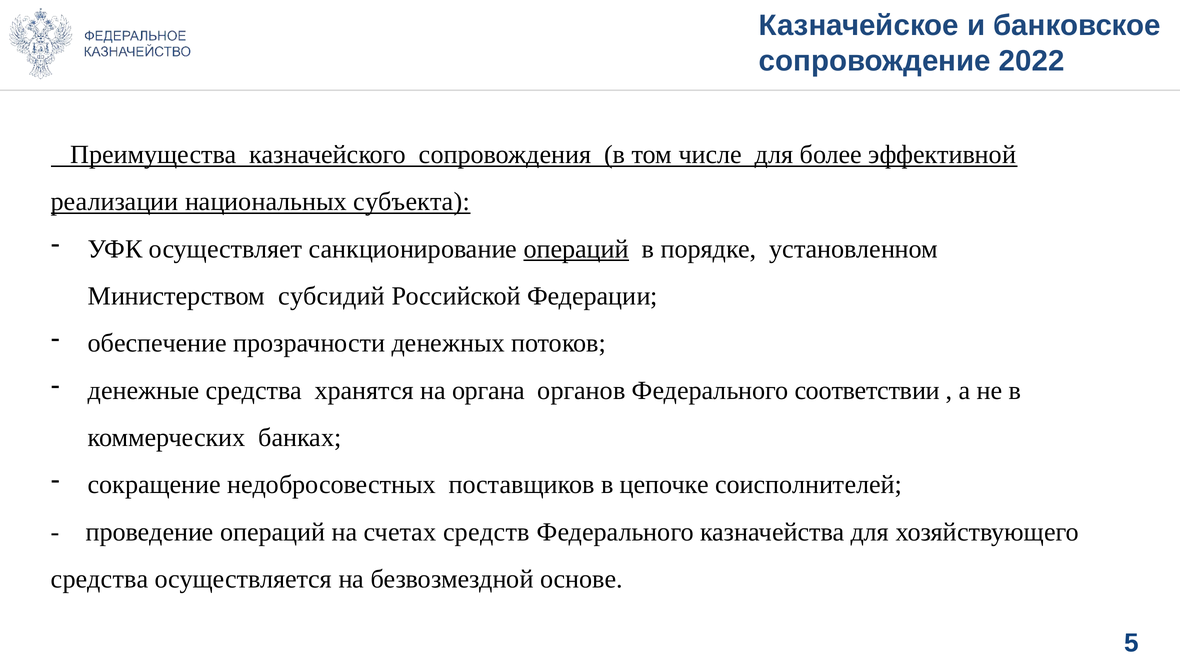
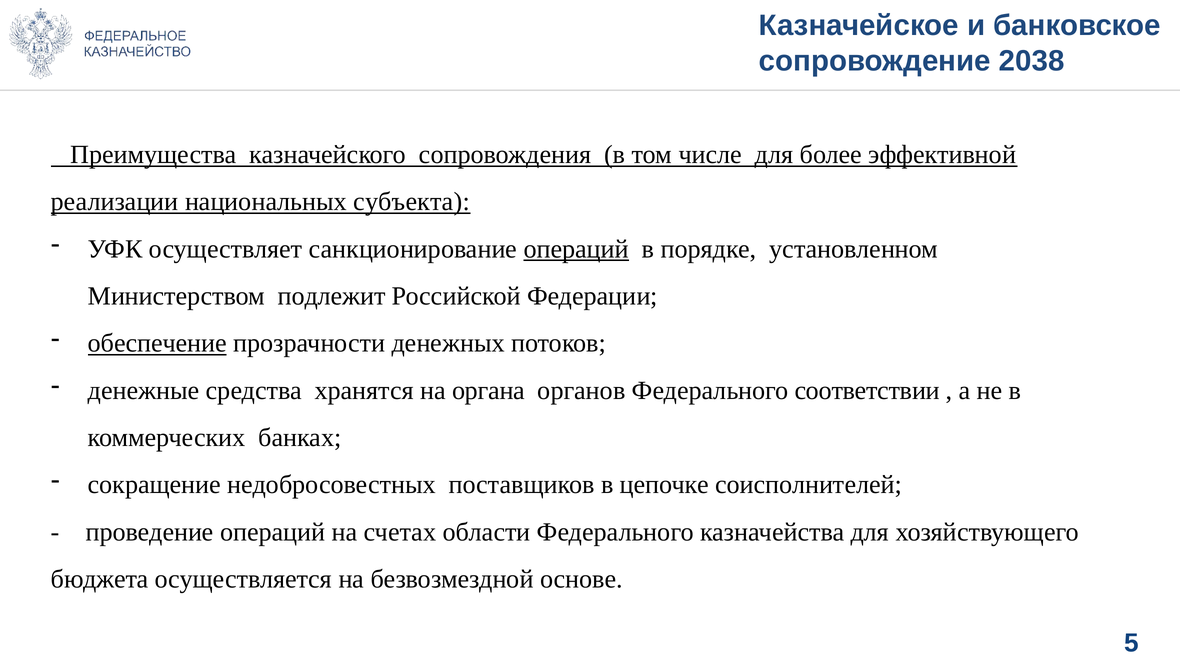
2022: 2022 -> 2038 (1032, 61)
субсидий: субсидий -> подлежит (332, 296)
обеспечение underline: none -> present (157, 343)
средств: средств -> области (487, 532)
средства: средства -> бюджета (100, 579)
